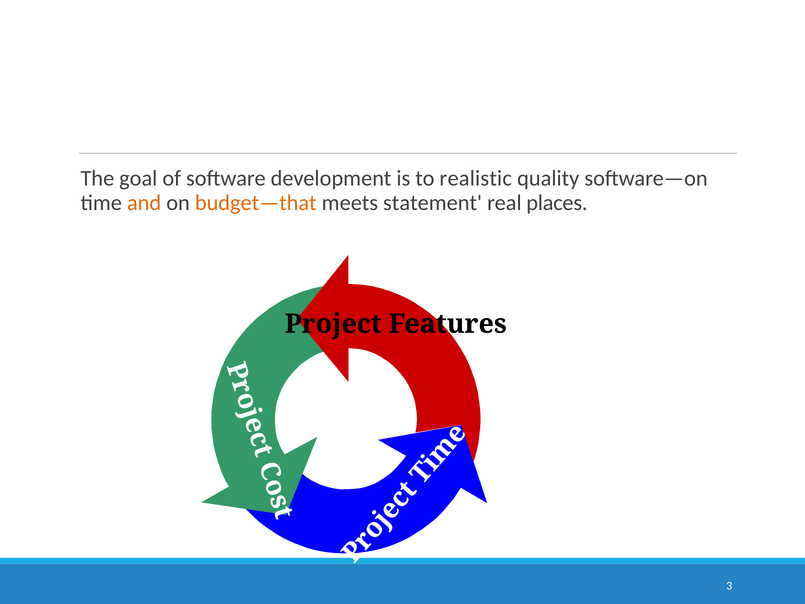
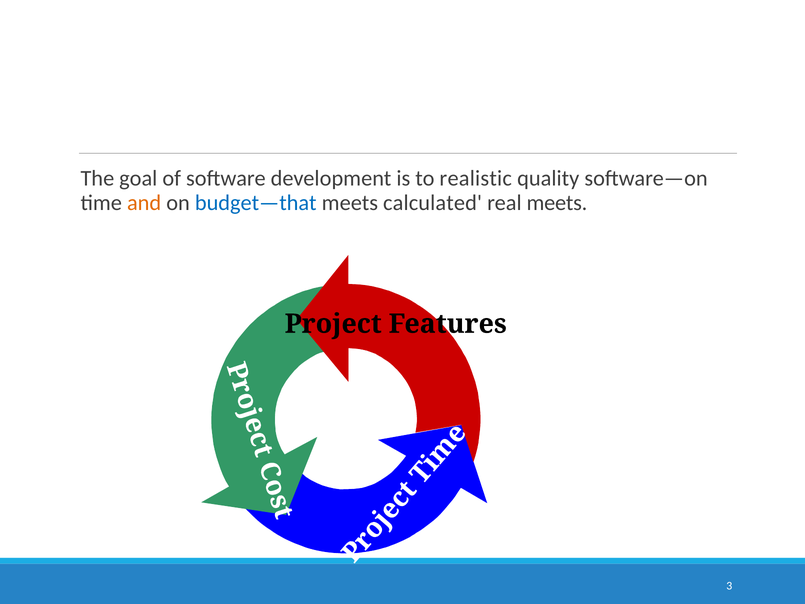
budget—that colour: orange -> blue (256, 203)
statement: statement -> calculated (433, 203)
real places: places -> meets (557, 203)
